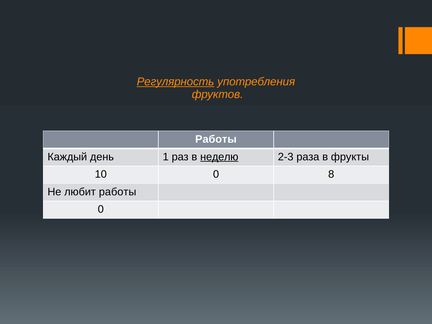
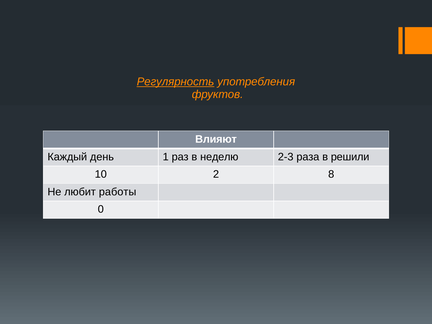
Работы: Работы -> Влияют (216, 139)
неделю underline: present -> none (219, 157)
фрукты: фрукты -> решили (350, 157)
10 0: 0 -> 2 (216, 174)
